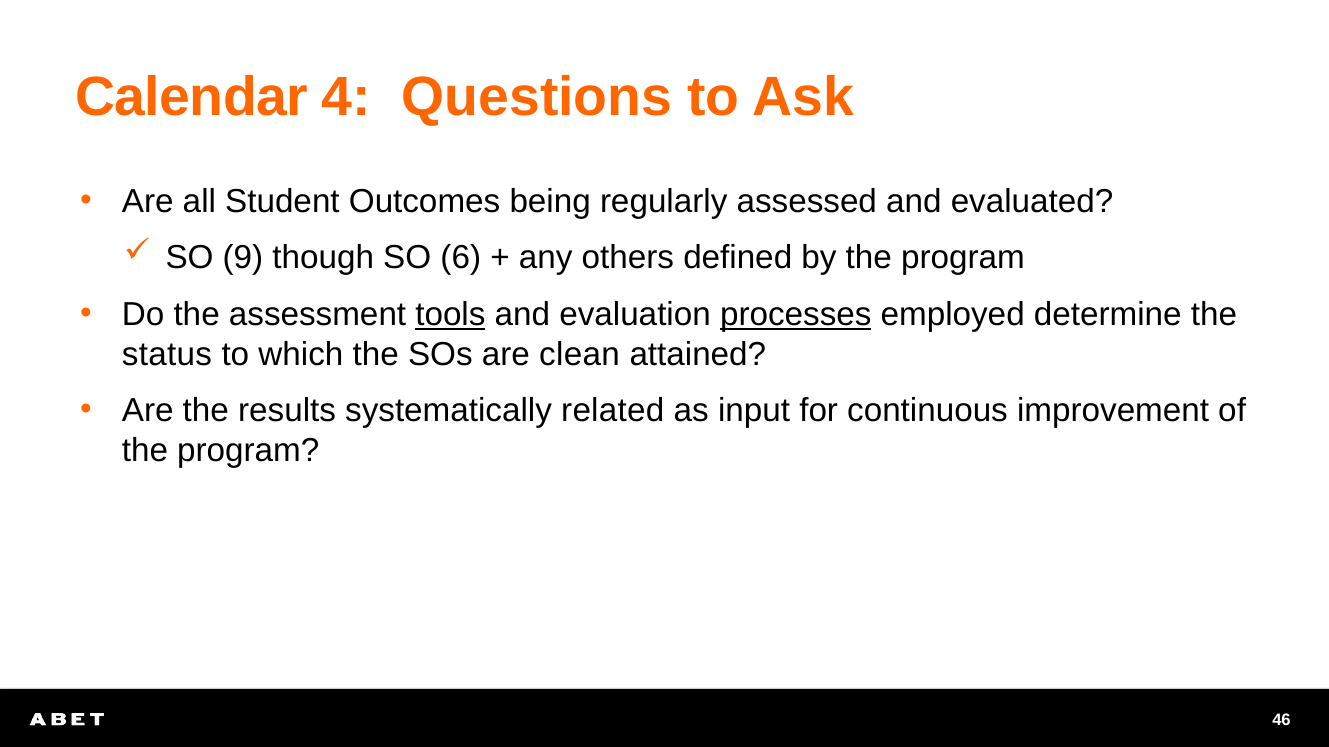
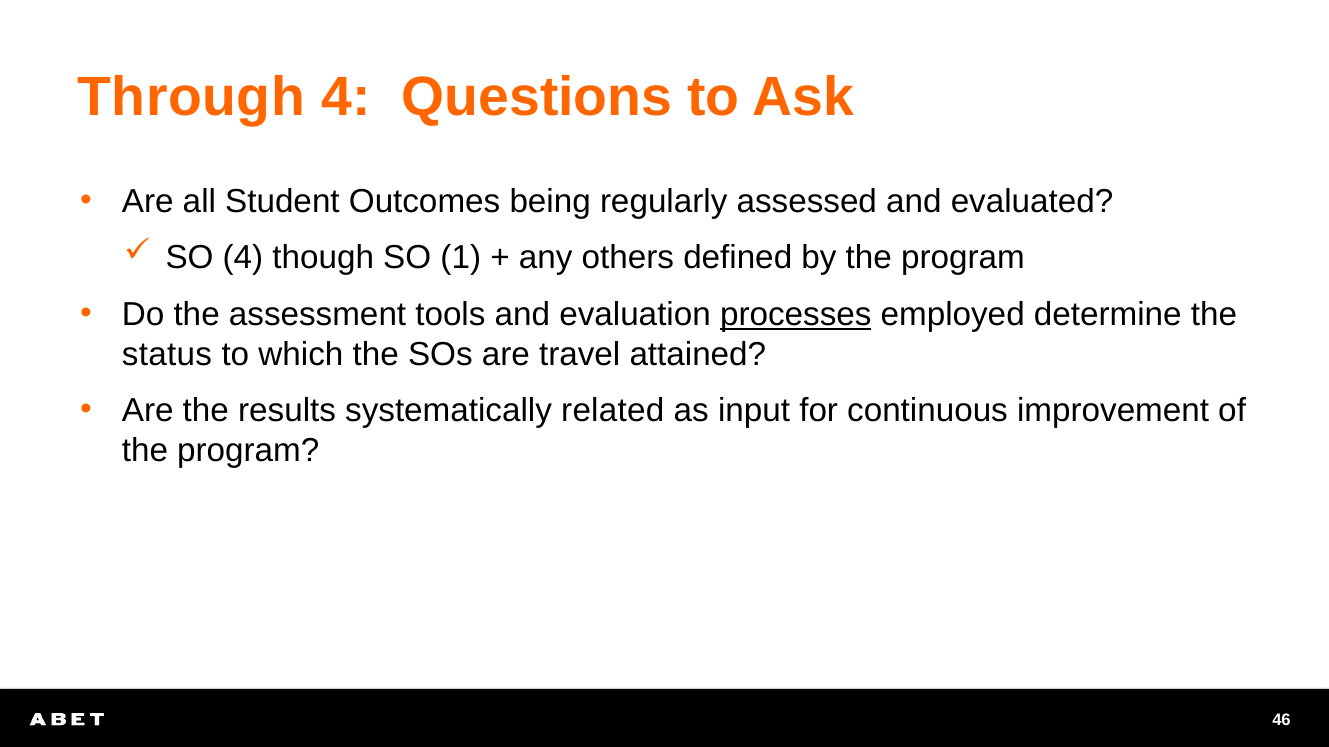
Calendar: Calendar -> Through (191, 97)
SO 9: 9 -> 4 (243, 258)
6: 6 -> 1 (461, 258)
tools underline: present -> none (450, 315)
clean: clean -> travel (580, 354)
